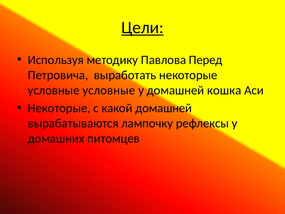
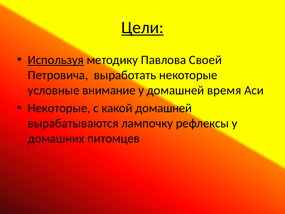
Используя underline: none -> present (56, 60)
Перед: Перед -> Своей (205, 60)
условные условные: условные -> внимание (109, 90)
кошка: кошка -> время (224, 90)
